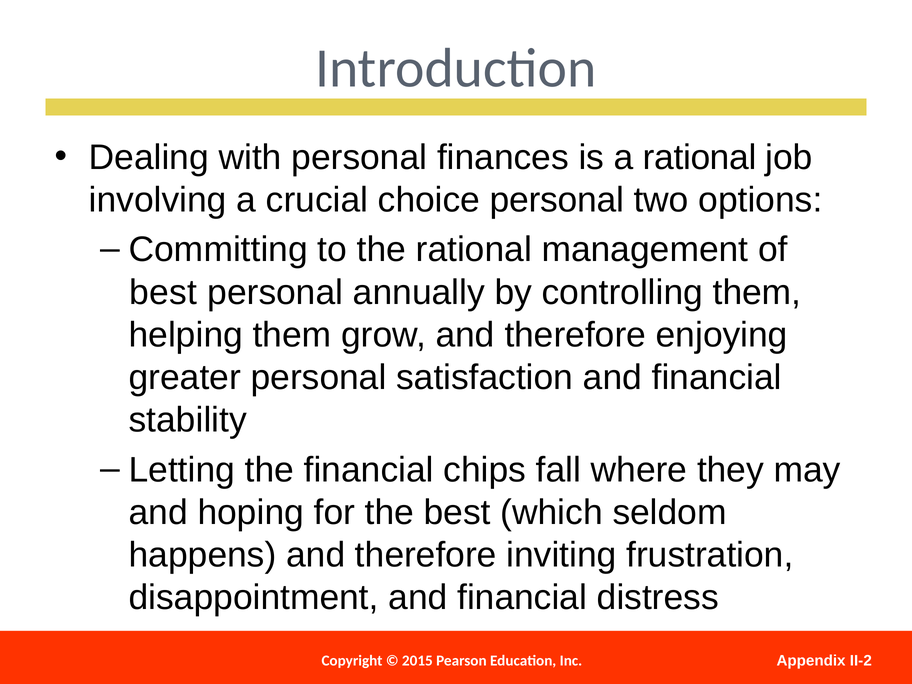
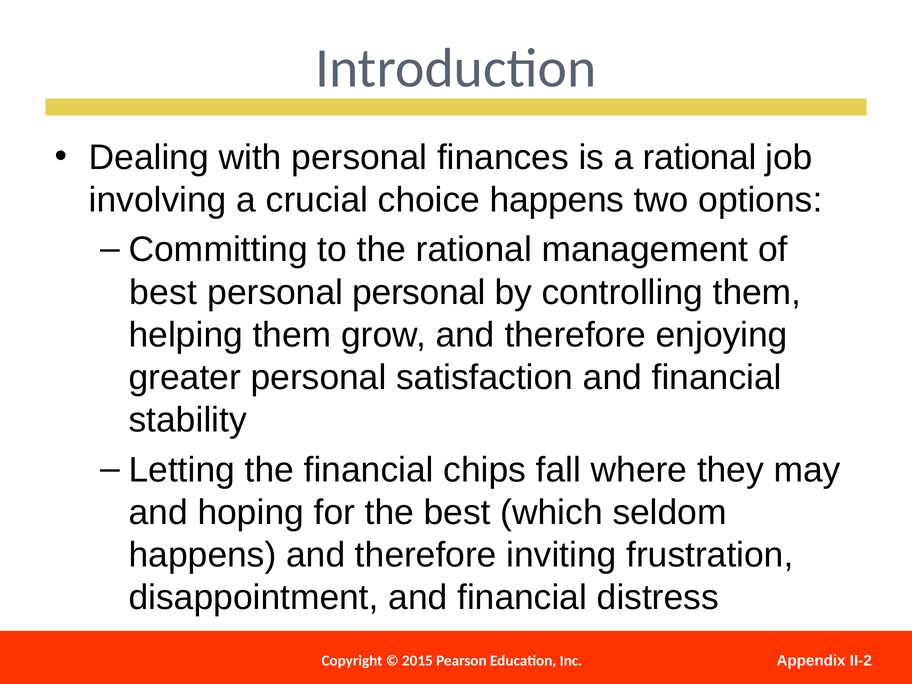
choice personal: personal -> happens (557, 200)
personal annually: annually -> personal (419, 292)
